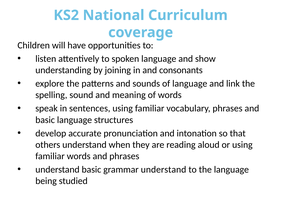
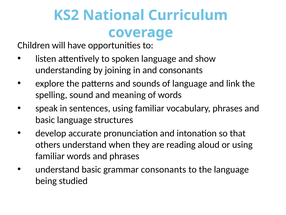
grammar understand: understand -> consonants (164, 169)
